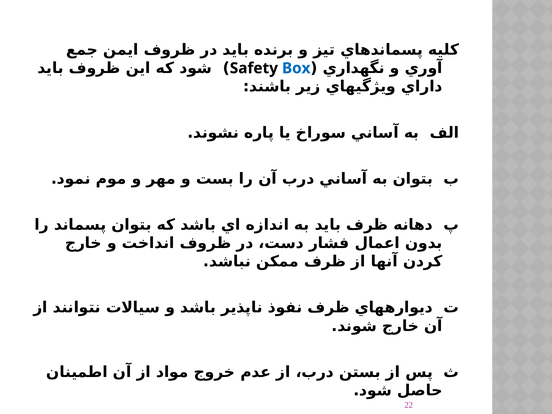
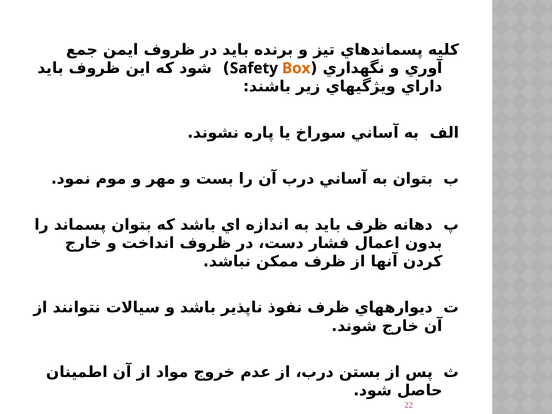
Box colour: blue -> orange (296, 68)
